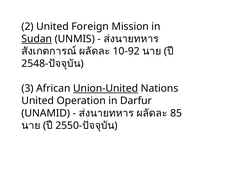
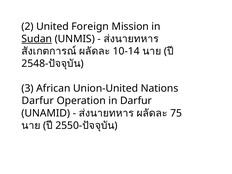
10-92: 10-92 -> 10-14 (126, 51)
Union-United underline: present -> none (106, 88)
United: United -> Darfur (38, 101)
85: 85 -> 75 (176, 113)
